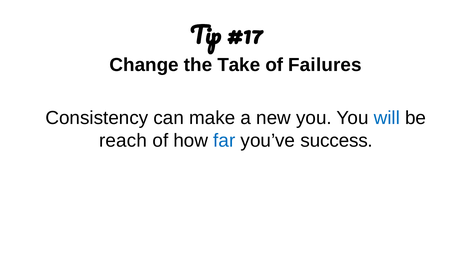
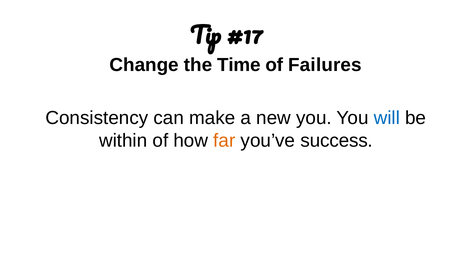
Take: Take -> Time (239, 65)
reach: reach -> within (123, 141)
far colour: blue -> orange (224, 141)
